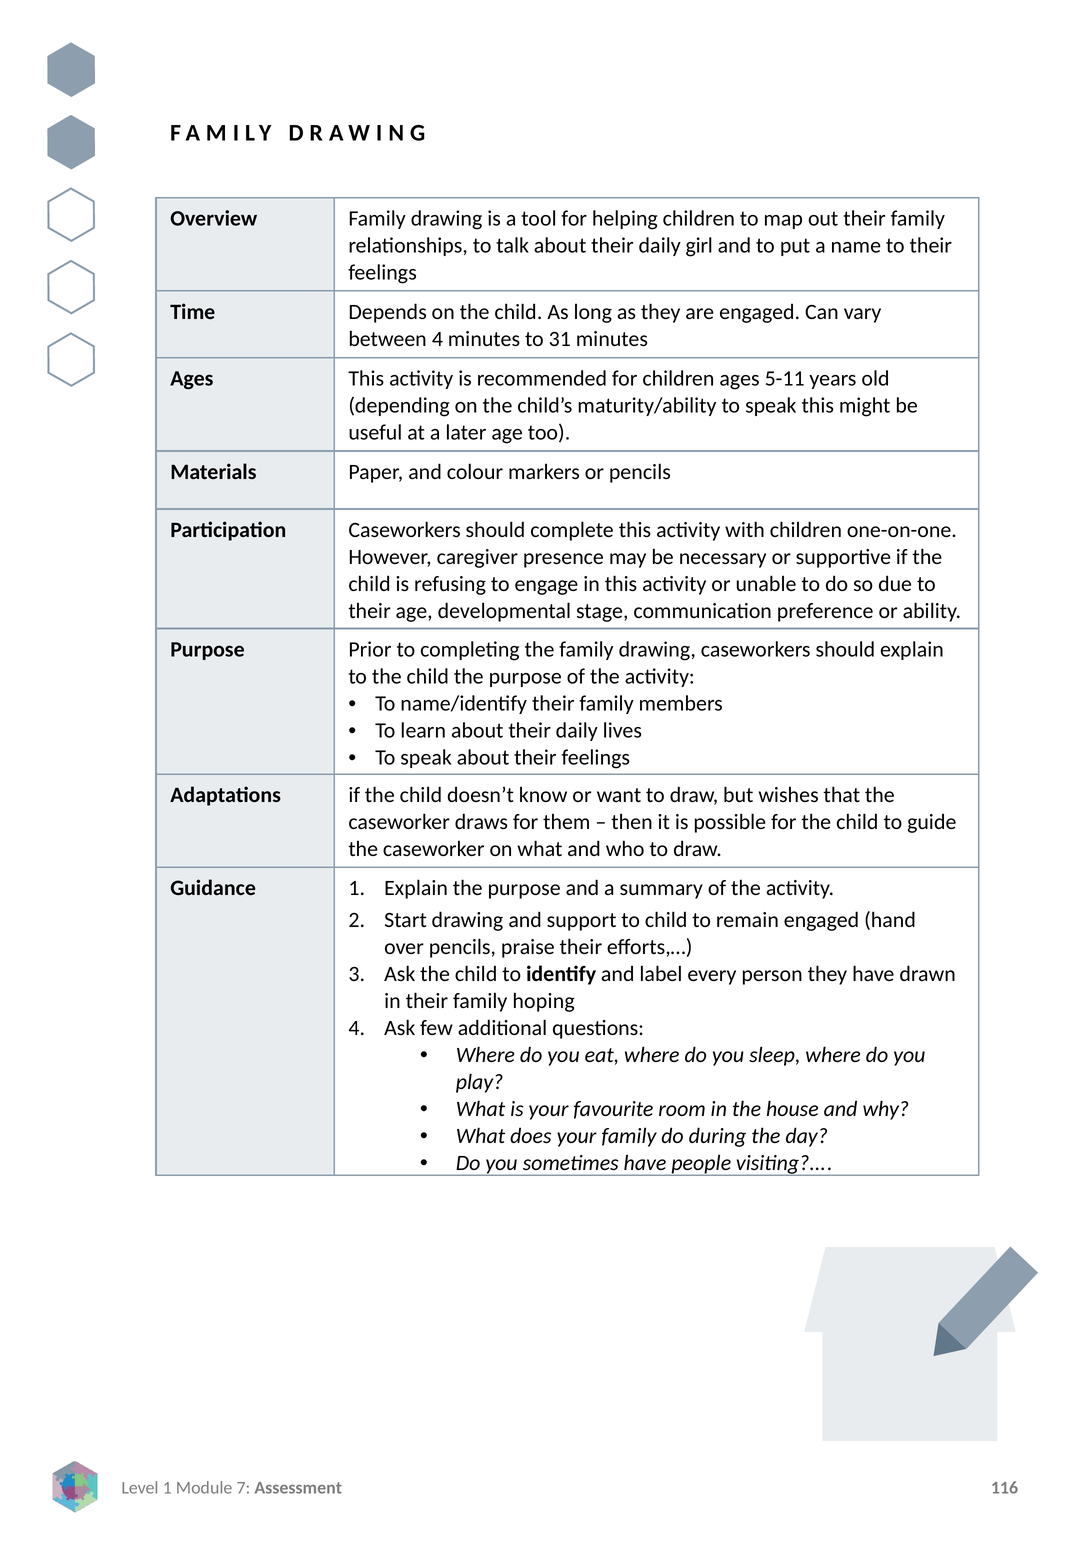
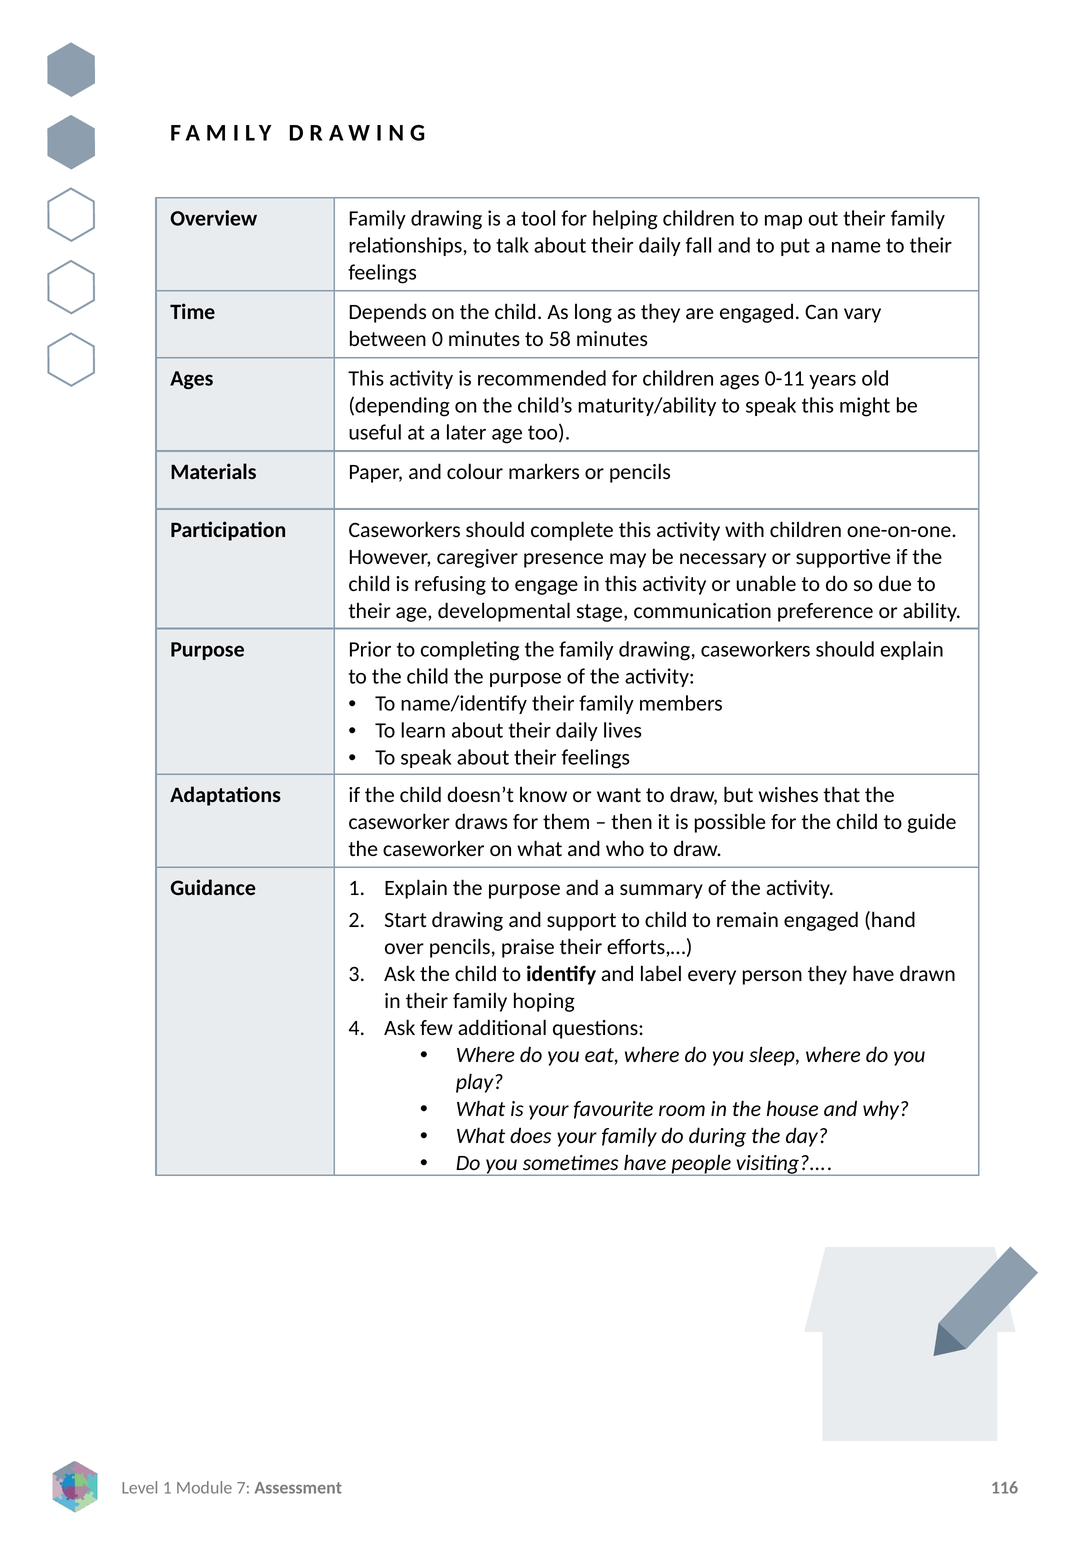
girl: girl -> fall (699, 246)
between 4: 4 -> 0 (437, 339)
31: 31 -> 58 (560, 339)
5-11: 5-11 -> 0-11 (785, 379)
